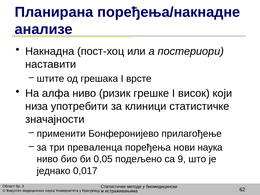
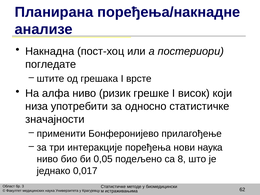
наставити: наставити -> погледате (51, 64)
клиници: клиници -> односно (146, 106)
преваленца: преваленца -> интеракције (95, 147)
9: 9 -> 8 (182, 159)
